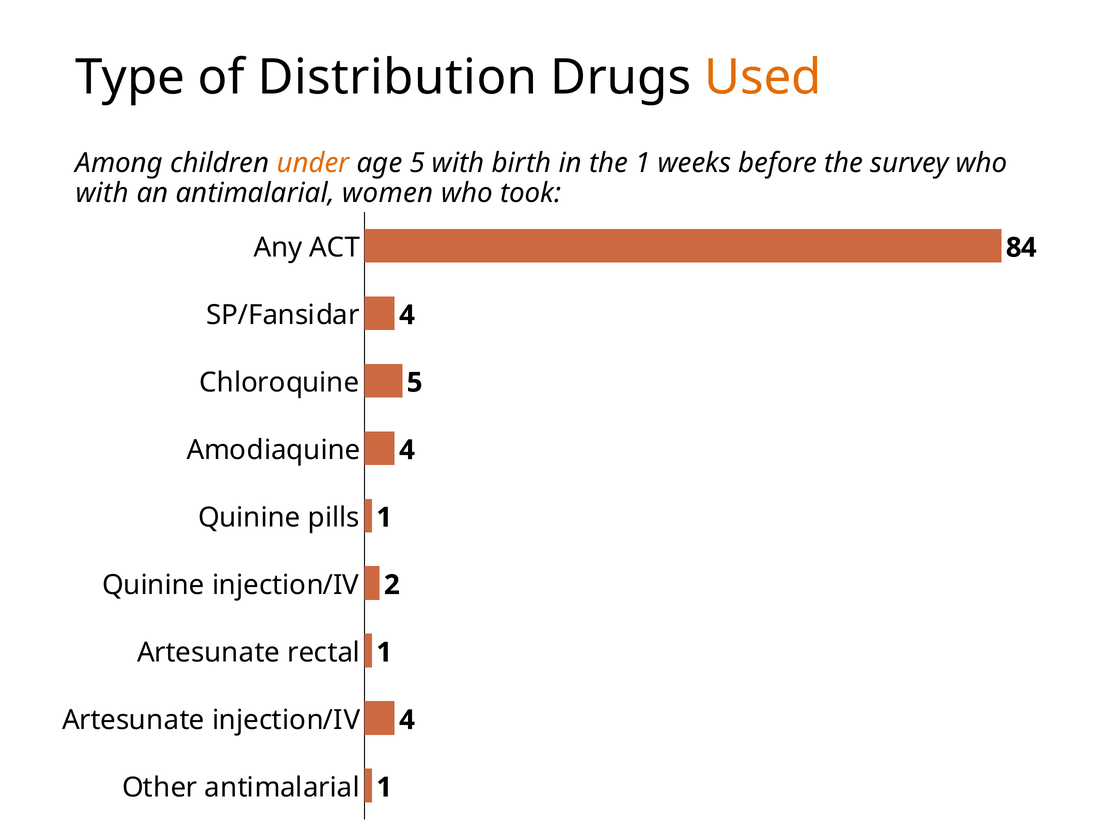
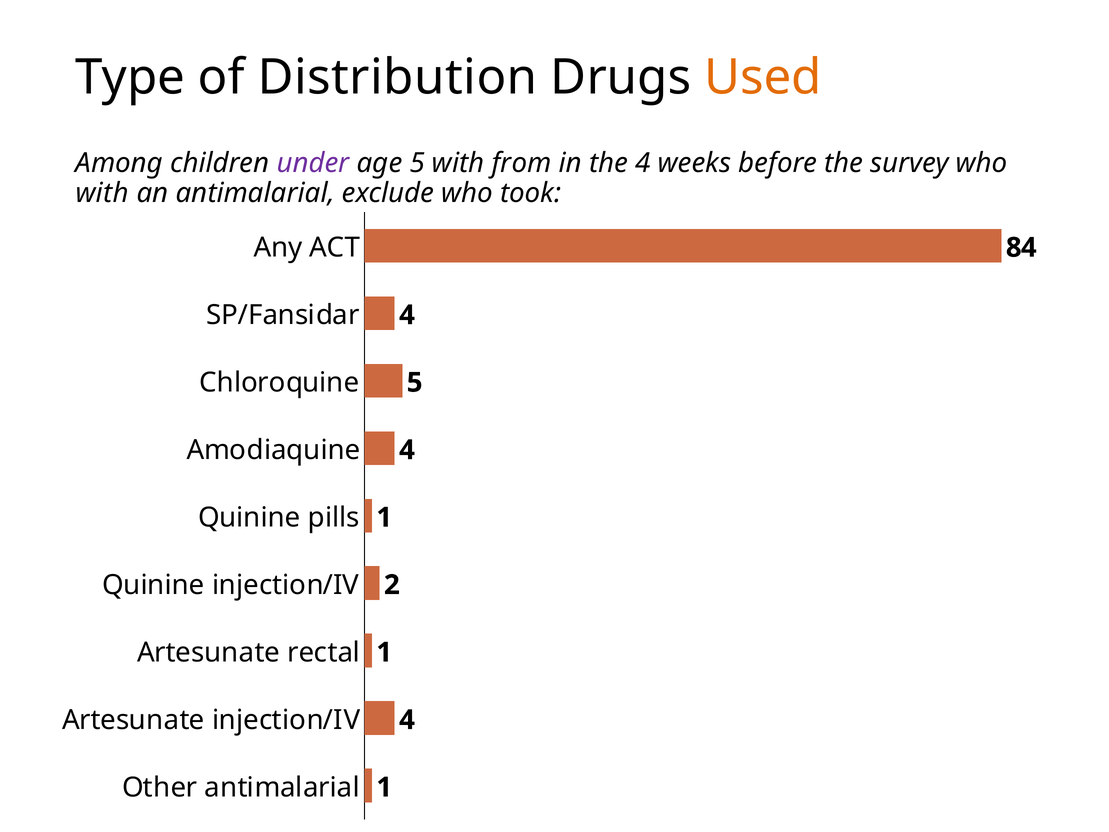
under colour: orange -> purple (313, 163)
birth: birth -> from (522, 163)
the 1: 1 -> 4 (643, 163)
women: women -> exclude (388, 193)
